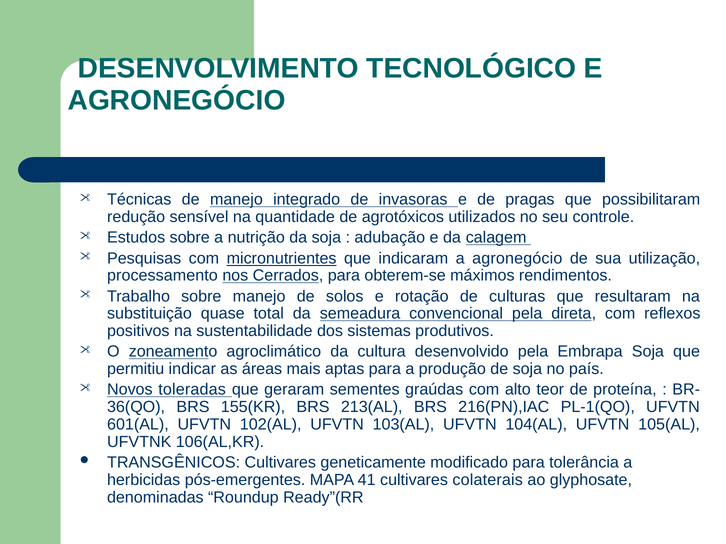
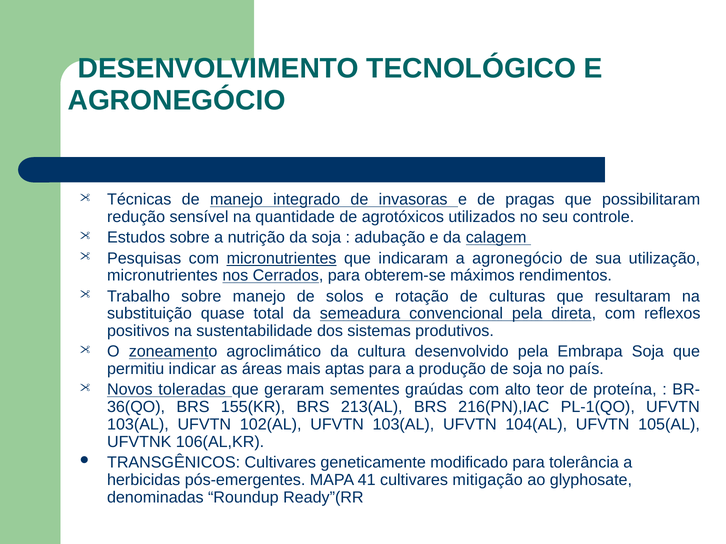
processamento: processamento -> micronutrientes (162, 276)
601(AL: 601(AL -> 103(AL (138, 425)
colaterais: colaterais -> mitigação (488, 480)
